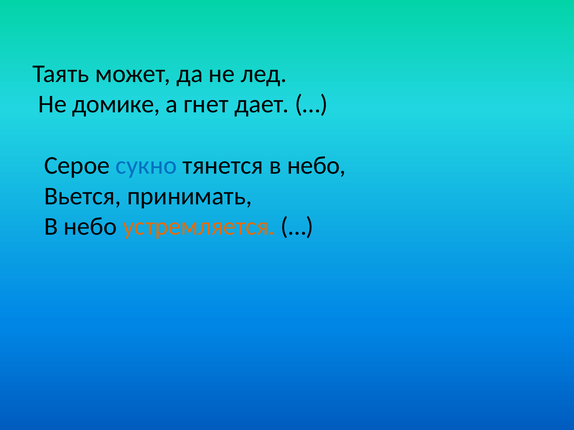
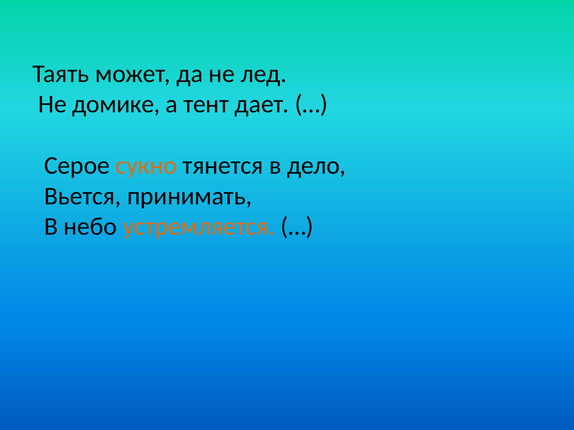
гнет: гнет -> тент (206, 104)
сукно colour: blue -> orange (146, 166)
тянется в небо: небо -> дело (317, 166)
